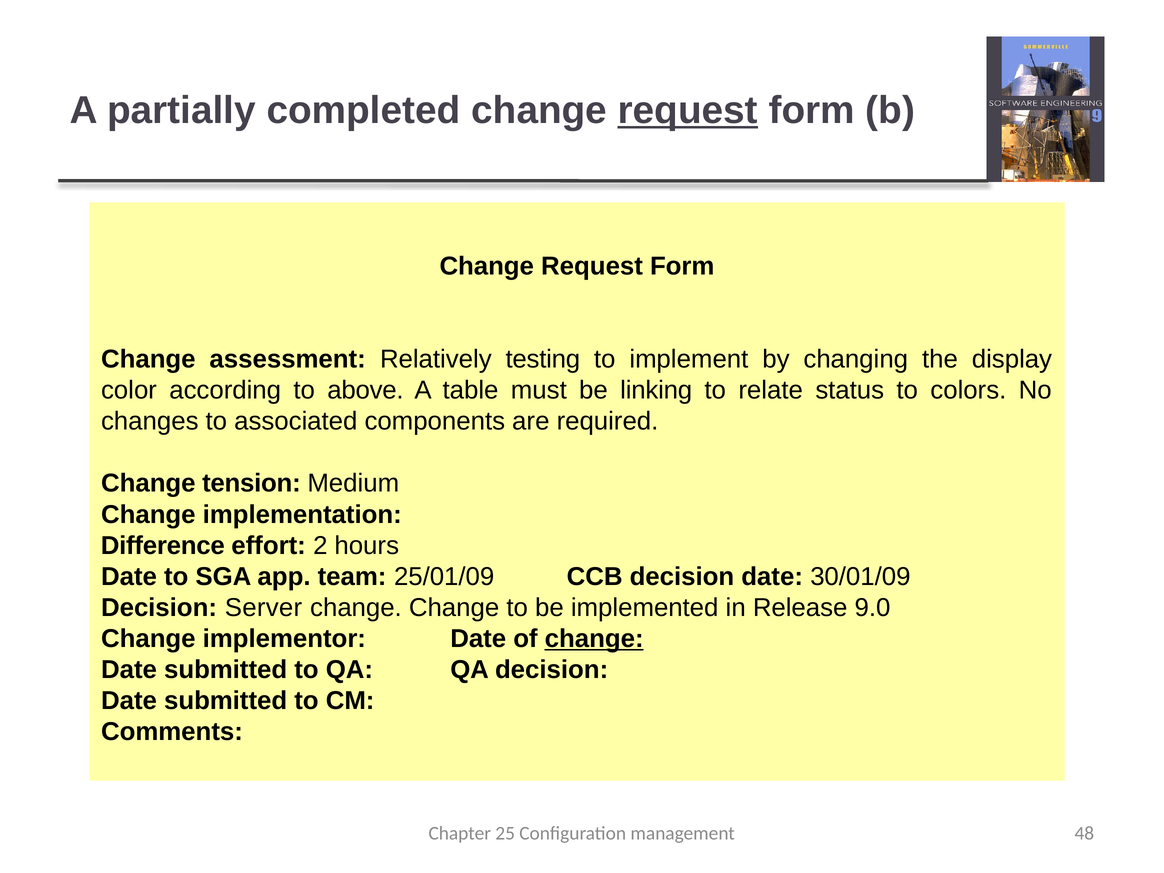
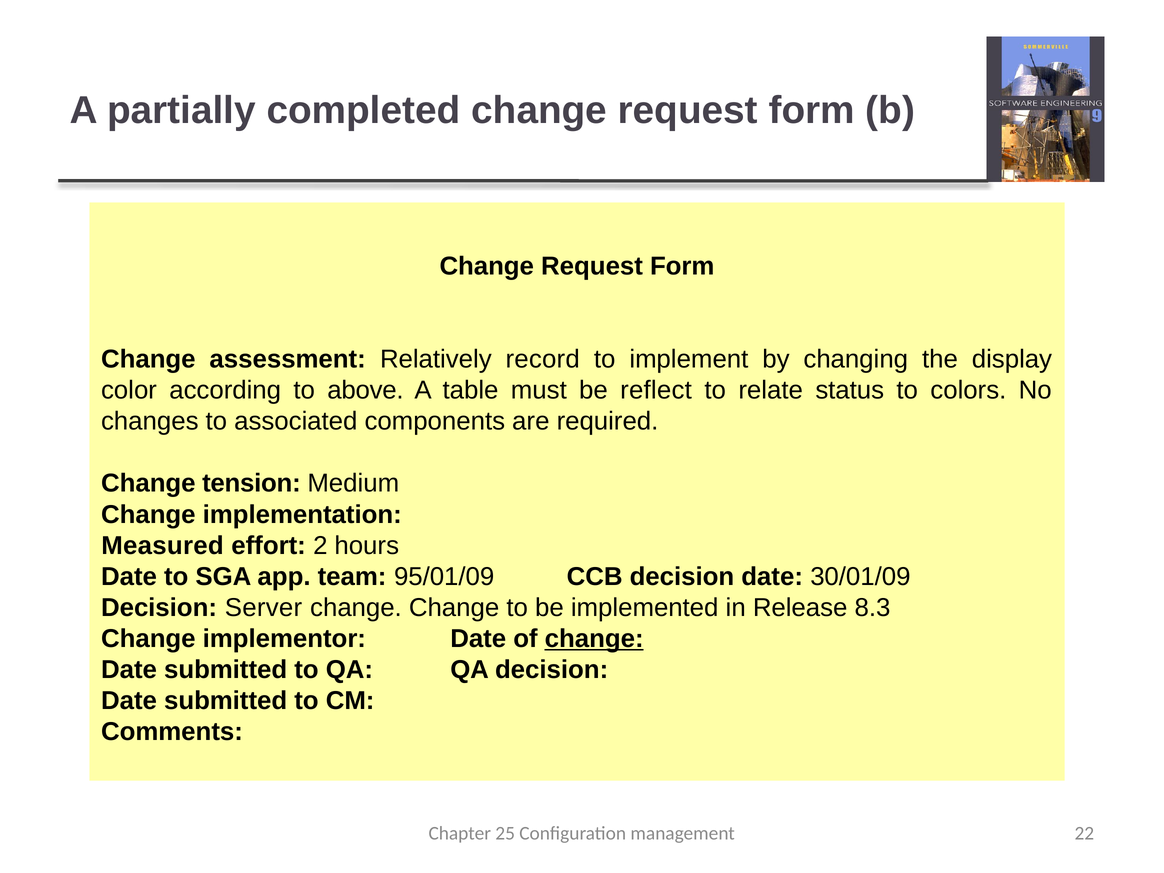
request underline: present -> none (688, 110)
testing: testing -> record (543, 359)
linking: linking -> reflect (656, 390)
Difference: Difference -> Measured (163, 546)
25/01/09: 25/01/09 -> 95/01/09 (444, 577)
9.0: 9.0 -> 8.3 (873, 608)
48: 48 -> 22 (1084, 834)
